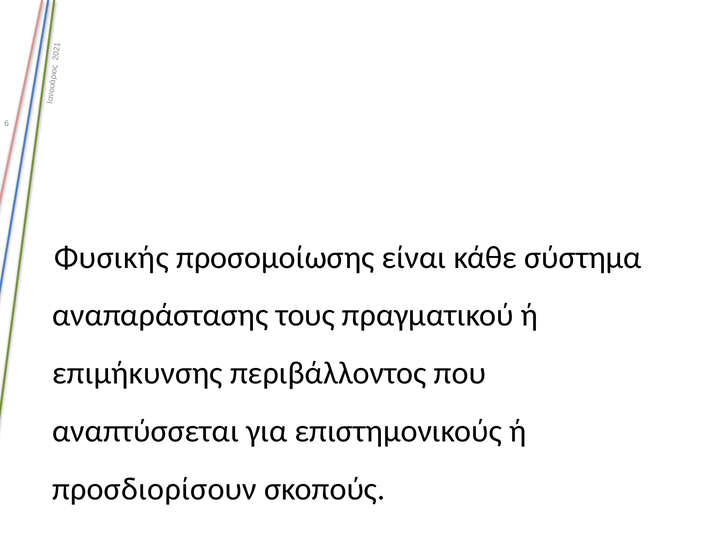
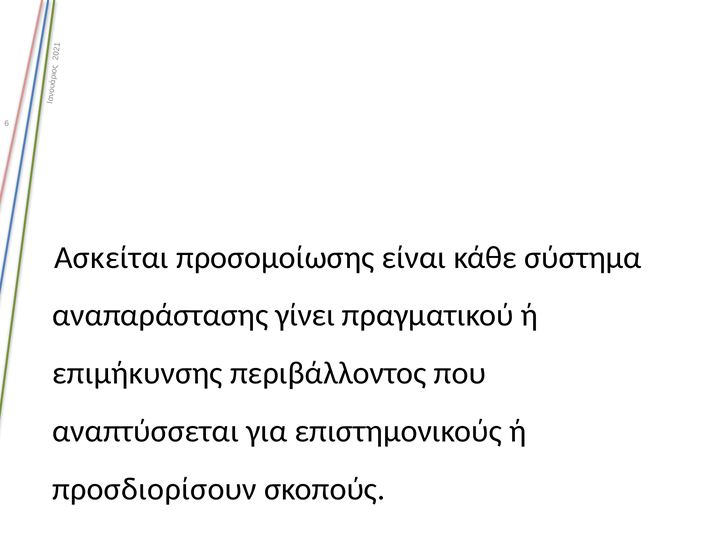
Φυσικής: Φυσικής -> Ασκείται (111, 258)
τους: τους -> γίνει (305, 316)
